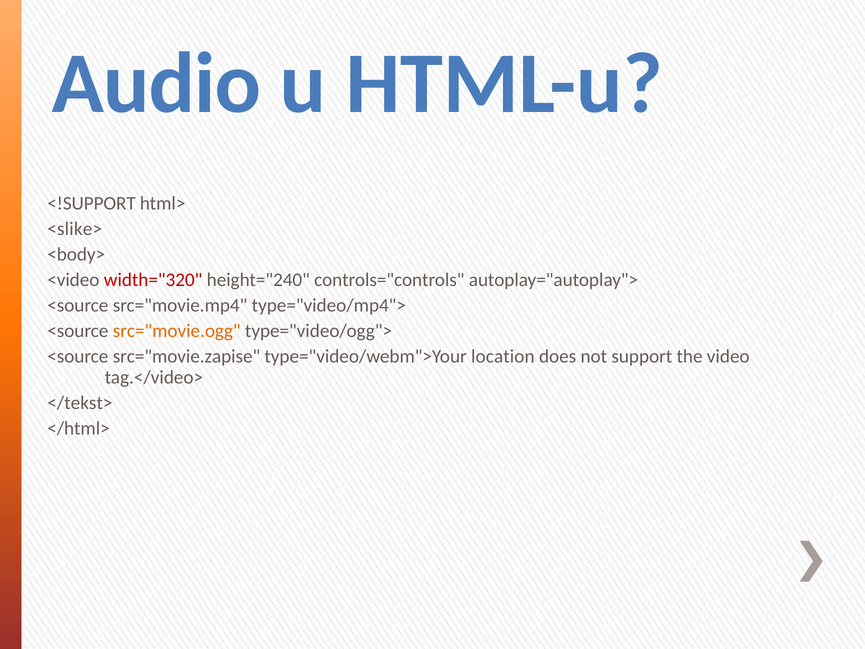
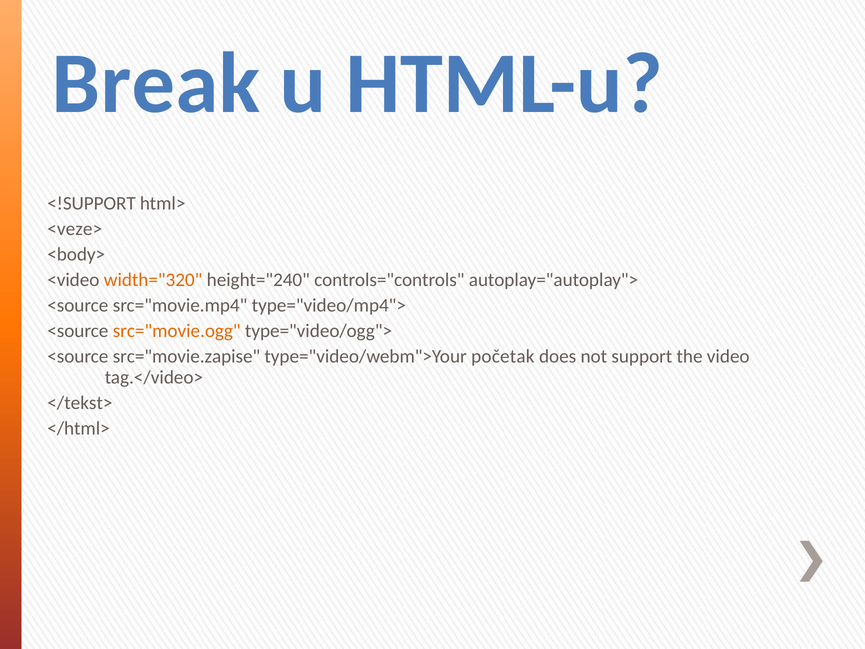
Audio: Audio -> Break (156, 84)
<slike>: <slike> -> <veze> (75, 229)
width="320 colour: red -> orange (153, 280)
location: location -> početak (503, 356)
